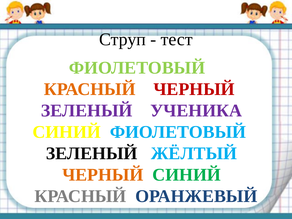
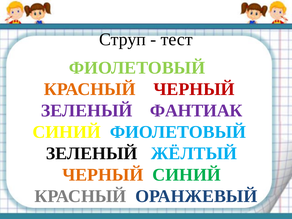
УЧЕНИКА: УЧЕНИКА -> ФАНТИАК (196, 111)
